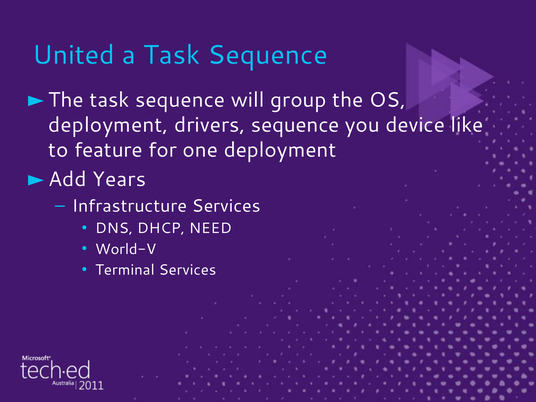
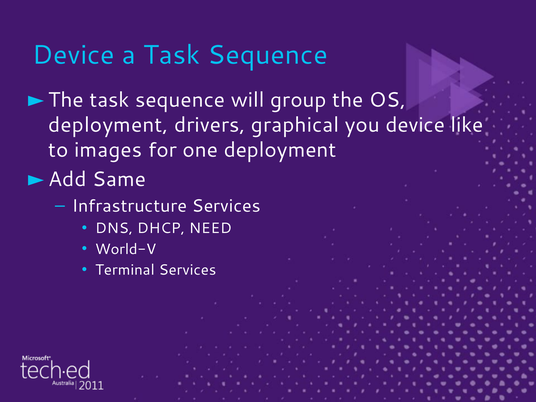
United: United -> Device (73, 55)
drivers sequence: sequence -> graphical (295, 125)
feature: feature -> images (108, 150)
Years: Years -> Same (119, 179)
